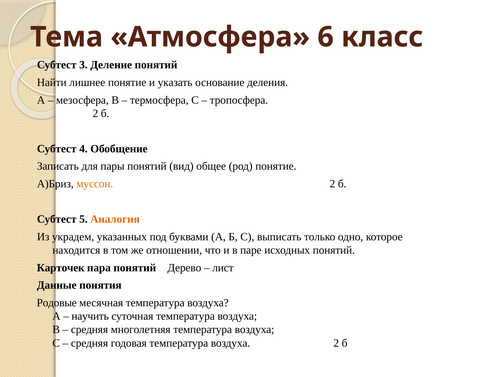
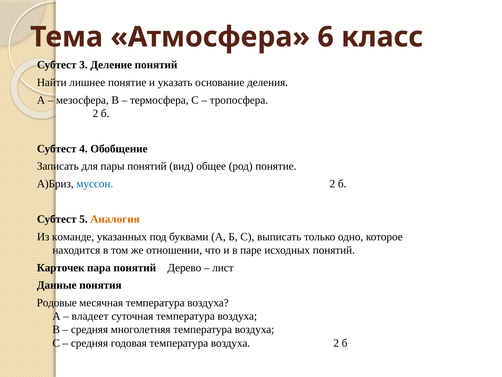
муссон colour: orange -> blue (95, 184)
украдем: украдем -> команде (73, 236)
научить: научить -> владеет (90, 316)
